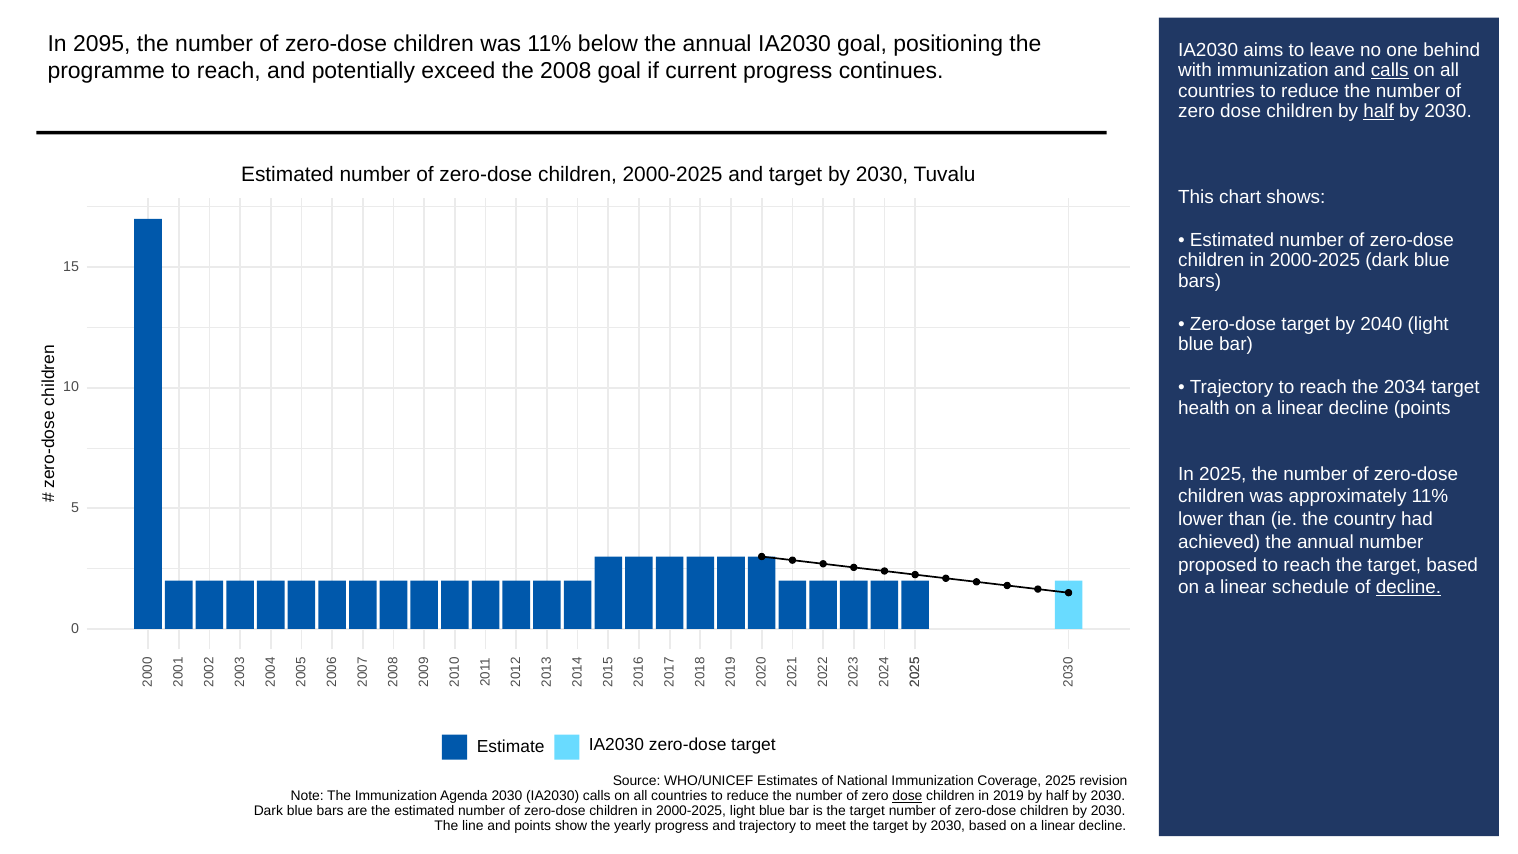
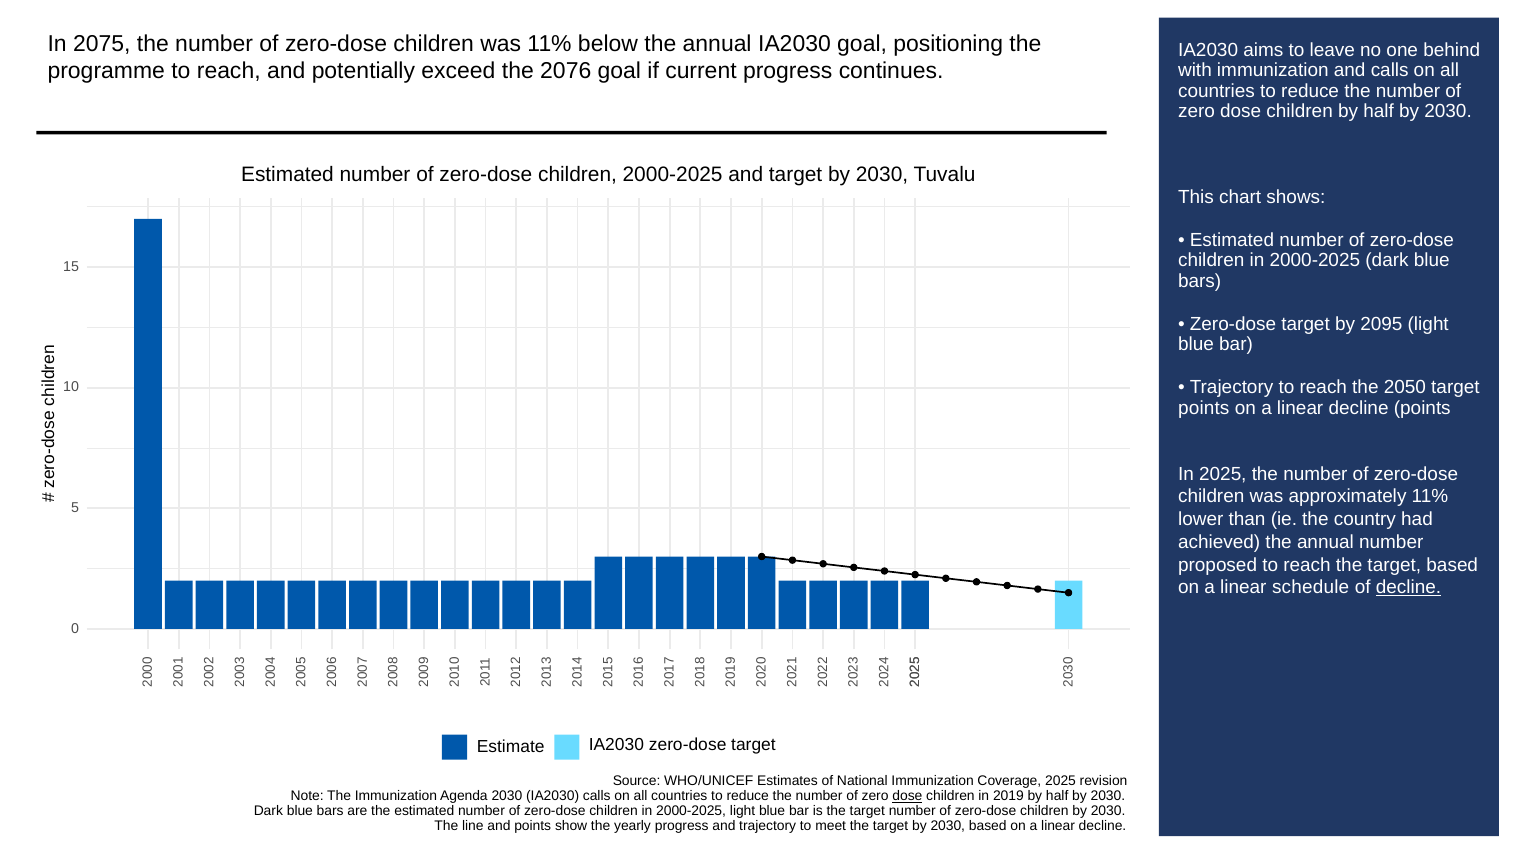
2095: 2095 -> 2075 (102, 44)
2008: 2008 -> 2076 (566, 71)
calls underline: present -> none (1390, 70)
half underline: present -> none (1379, 111)
2040: 2040 -> 2095 (1381, 324)
2034: 2034 -> 2050 (1405, 387)
health: health -> points (1204, 408)
